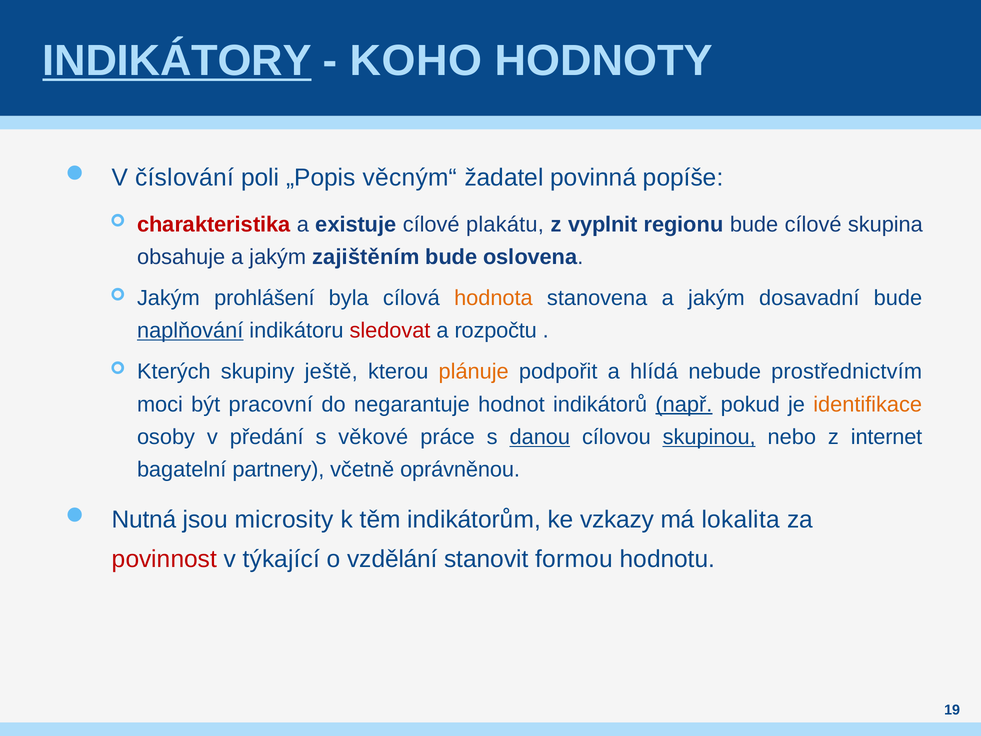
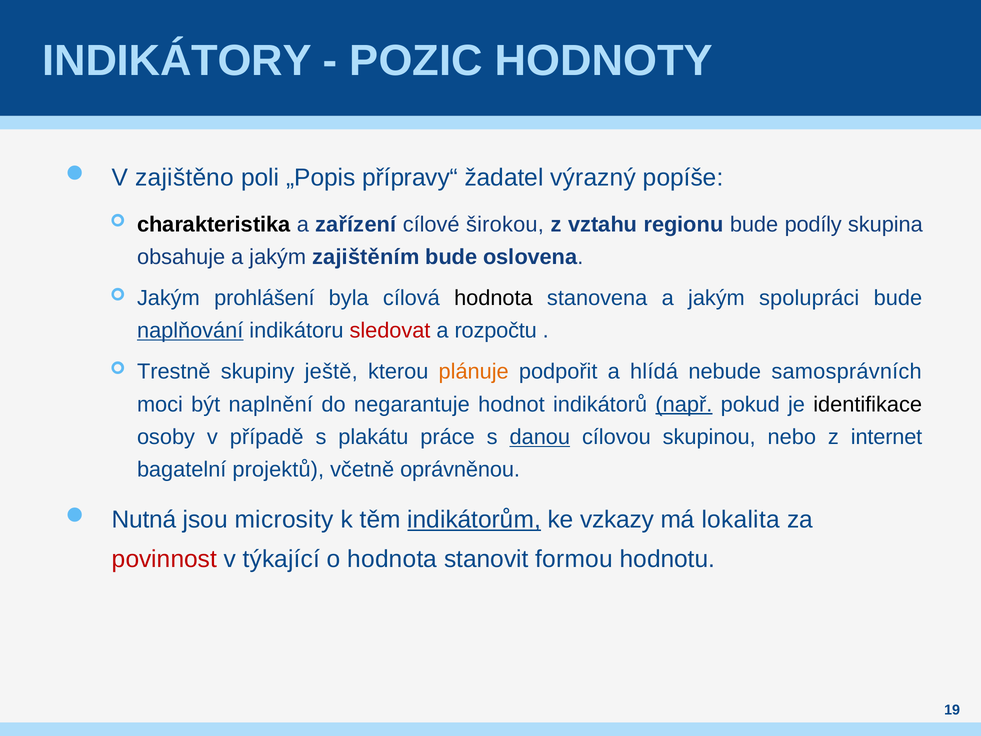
INDIKÁTORY underline: present -> none (177, 61)
KOHO: KOHO -> POZIC (416, 61)
číslování: číslování -> zajištěno (185, 178)
věcným“: věcným“ -> přípravy“ (410, 178)
povinná: povinná -> výrazný (593, 178)
charakteristika colour: red -> black (214, 224)
existuje: existuje -> zařízení (356, 224)
plakátu: plakátu -> širokou (505, 224)
vyplnit: vyplnit -> vztahu (603, 224)
bude cílové: cílové -> podíly (813, 224)
hodnota colour: orange -> black (493, 298)
dosavadní: dosavadní -> spolupráci (809, 298)
Kterých: Kterých -> Trestně (174, 371)
prostřednictvím: prostřednictvím -> samosprávních (847, 371)
pracovní: pracovní -> naplnění (271, 404)
identifikace colour: orange -> black (868, 404)
předání: předání -> případě (267, 437)
věkové: věkové -> plakátu (373, 437)
skupinou underline: present -> none (709, 437)
partnery: partnery -> projektů (278, 470)
indikátorům underline: none -> present (474, 520)
o vzdělání: vzdělání -> hodnota (392, 559)
